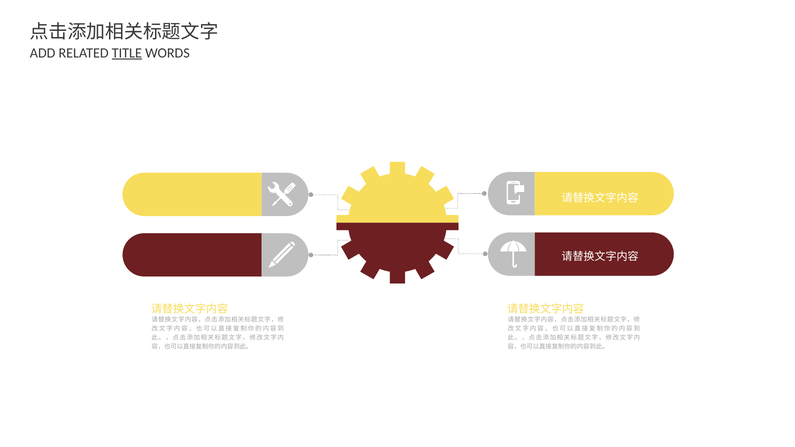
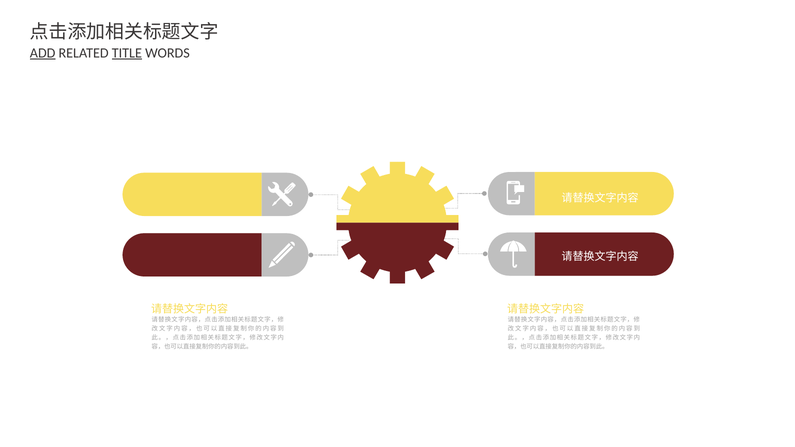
ADD underline: none -> present (43, 53)
